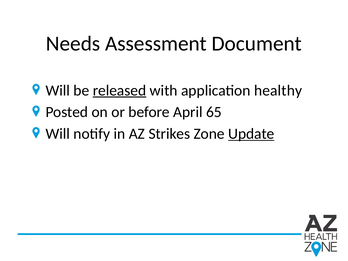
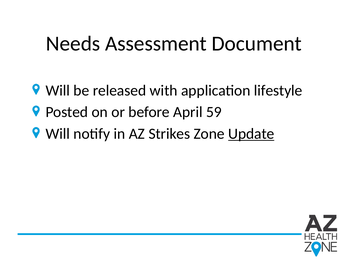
released underline: present -> none (119, 90)
healthy: healthy -> lifestyle (278, 90)
65: 65 -> 59 (214, 112)
